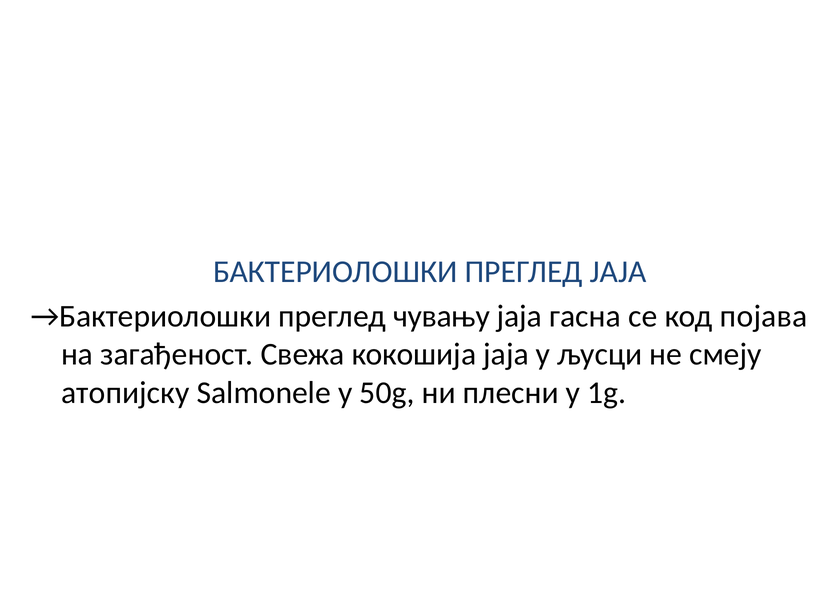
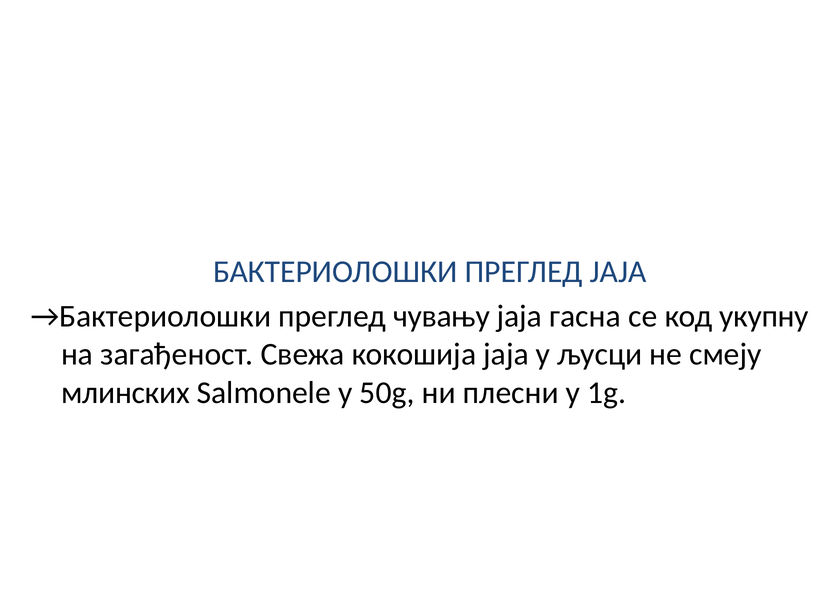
појава: појава -> укупну (764, 316)
атопијску: атопијску -> млинских (125, 392)
